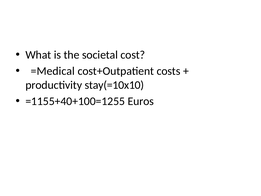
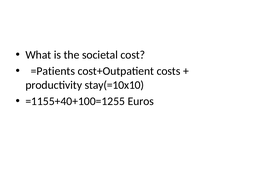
=Medical: =Medical -> =Patients (53, 71)
